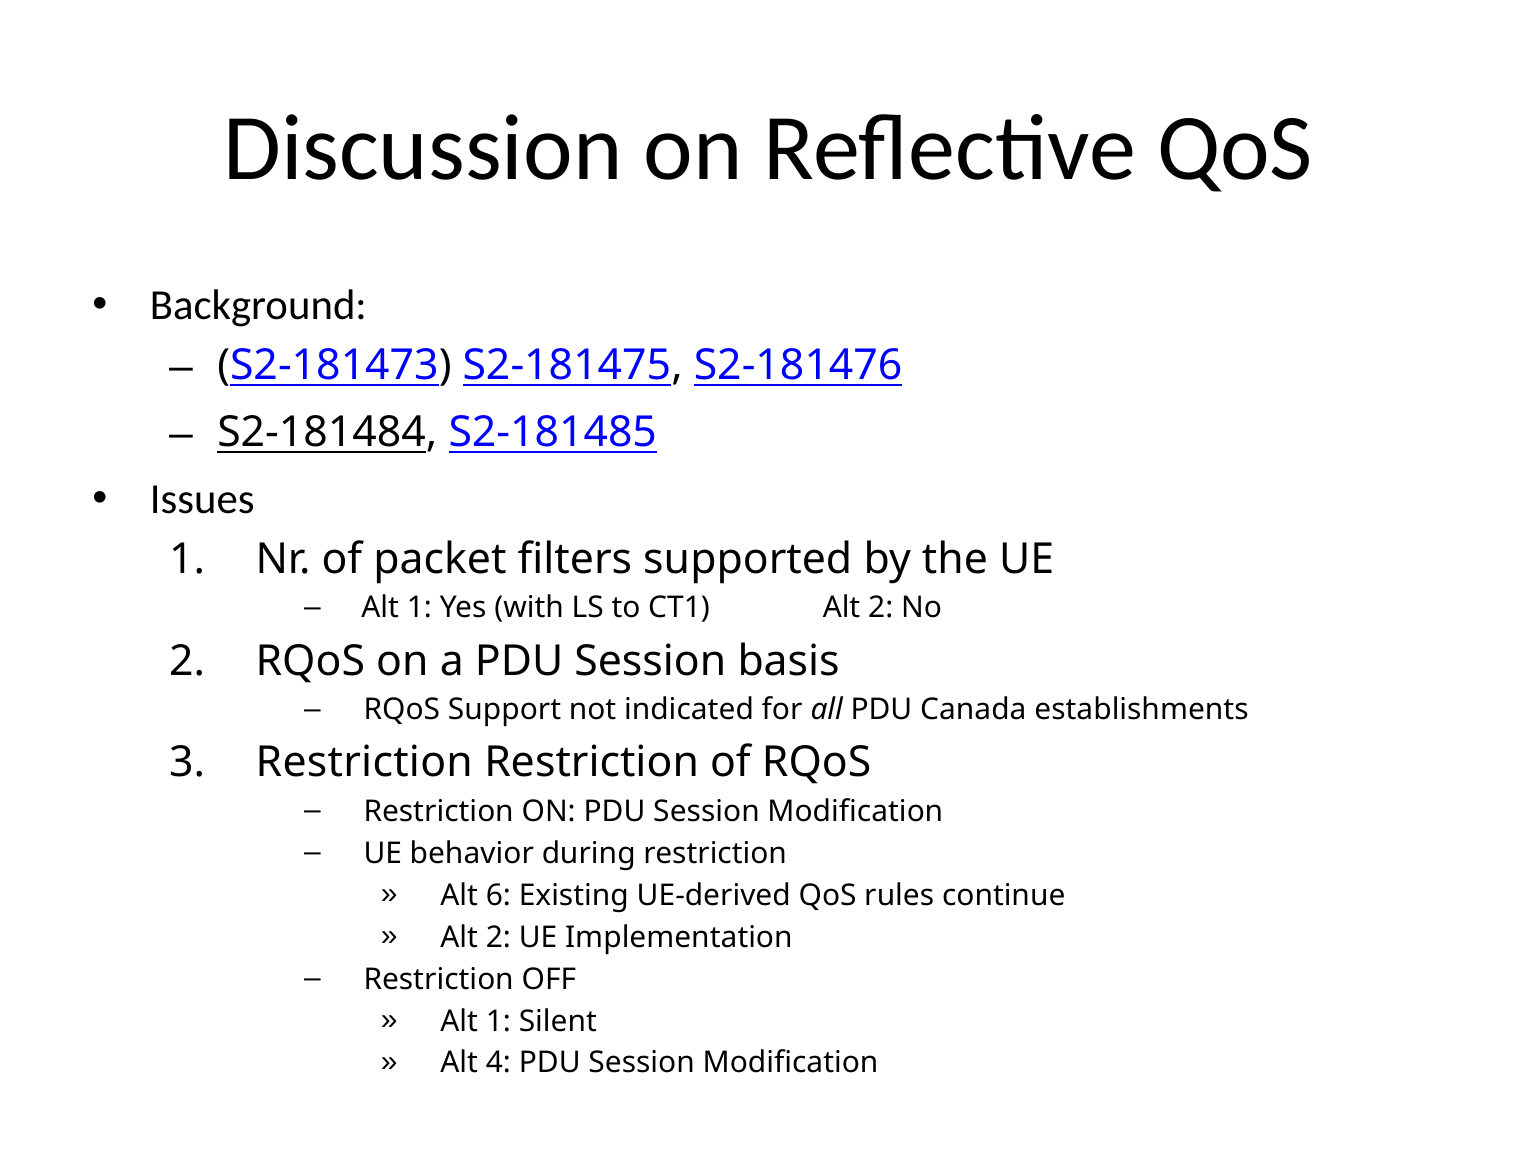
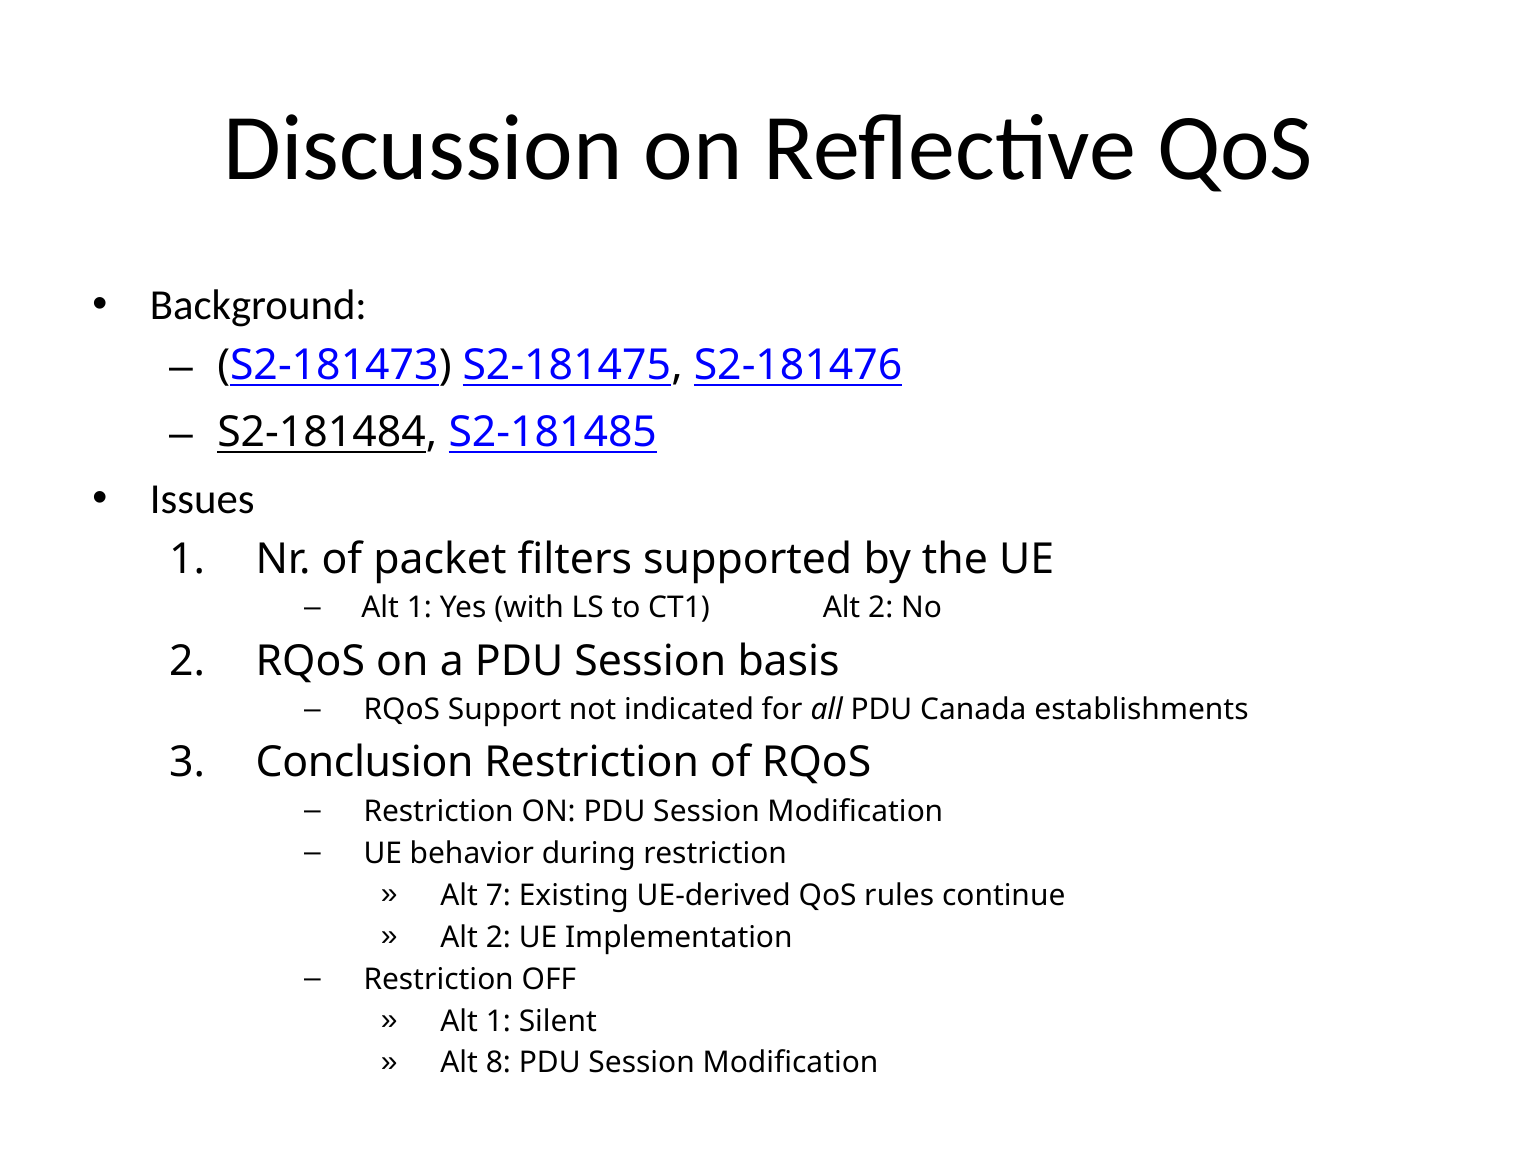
Restriction: Restriction -> Conclusion (365, 763)
6: 6 -> 7 (498, 895)
4: 4 -> 8 (498, 1063)
